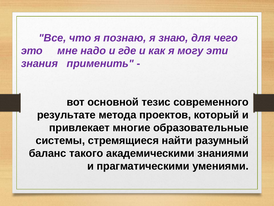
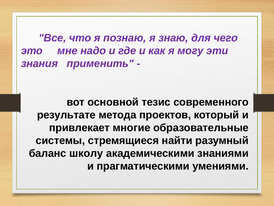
такого: такого -> школу (86, 153)
